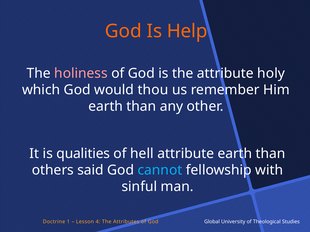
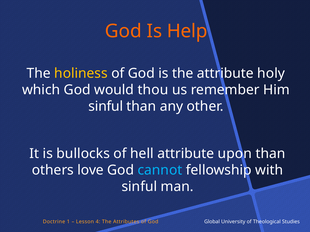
holiness colour: pink -> yellow (81, 74)
earth: earth -> sinful (106, 107)
qualities: qualities -> bullocks (83, 154)
attribute earth: earth -> upon (235, 154)
said: said -> love (91, 170)
